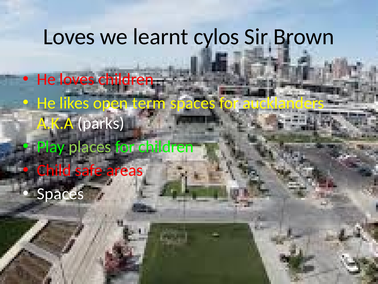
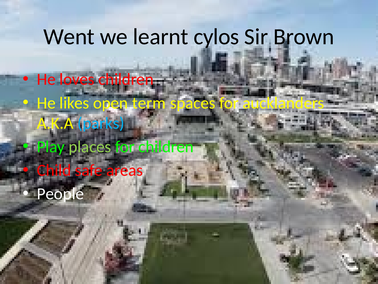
Loves: Loves -> Went (69, 37)
parks colour: white -> light blue (101, 123)
Spaces: Spaces -> People (60, 194)
